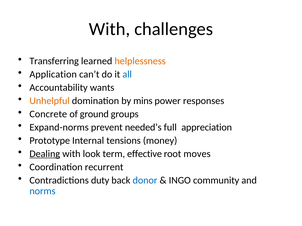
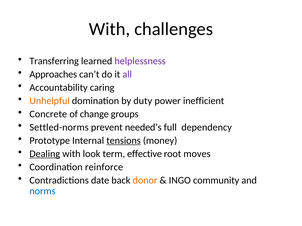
helplessness colour: orange -> purple (140, 61)
Application: Application -> Approaches (53, 74)
all colour: blue -> purple (127, 74)
wants: wants -> caring (102, 88)
mins: mins -> duty (143, 101)
responses: responses -> inefficient (204, 101)
ground: ground -> change (94, 114)
Expand-norms: Expand-norms -> Settled-norms (59, 128)
appreciation: appreciation -> dependency (207, 128)
tensions underline: none -> present (124, 141)
recurrent: recurrent -> reinforce (104, 167)
duty: duty -> date (100, 181)
donor colour: blue -> orange (145, 181)
